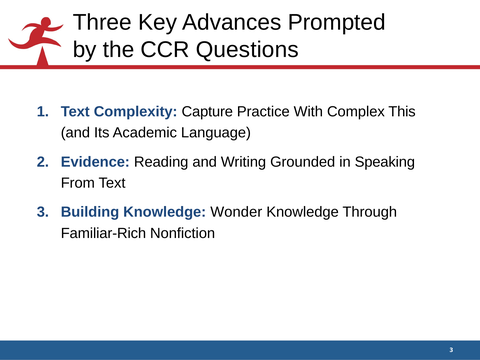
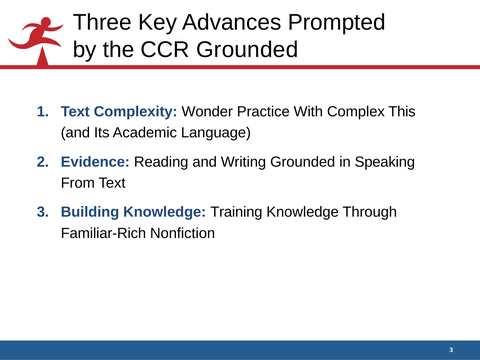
CCR Questions: Questions -> Grounded (247, 50)
Capture: Capture -> Wonder (207, 112)
Wonder: Wonder -> Training (236, 212)
